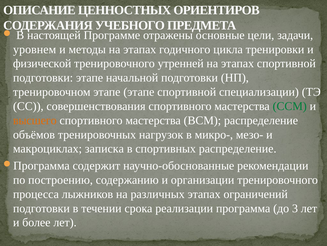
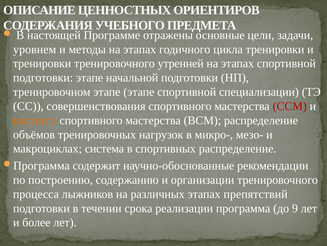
физической: физической -> тренировки (42, 63)
ССМ colour: green -> red (290, 106)
записка: записка -> система (104, 148)
ограничений: ограничений -> препятствий (256, 194)
3: 3 -> 9 (295, 208)
